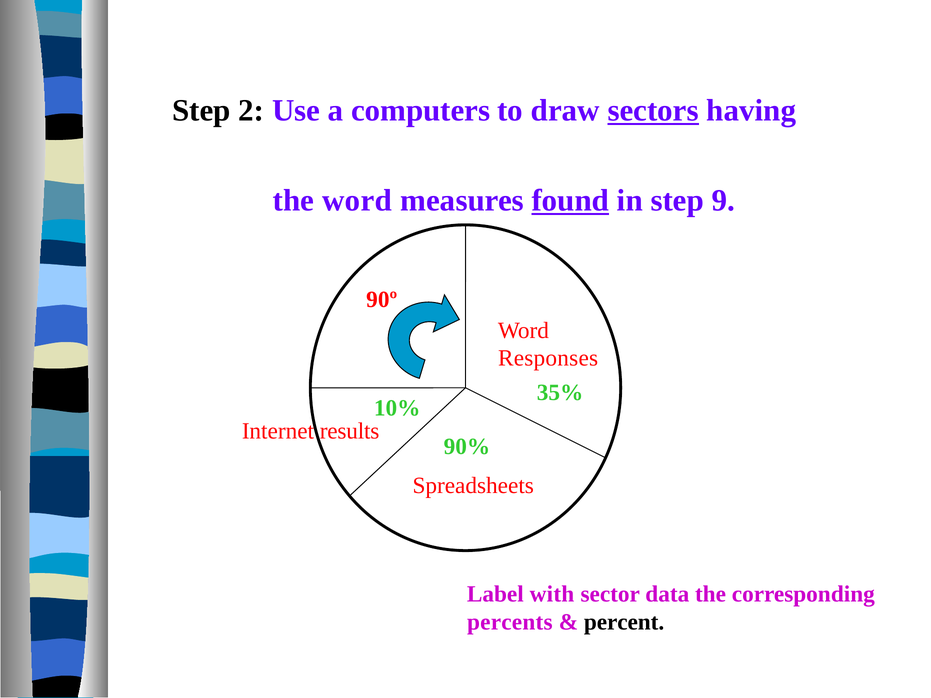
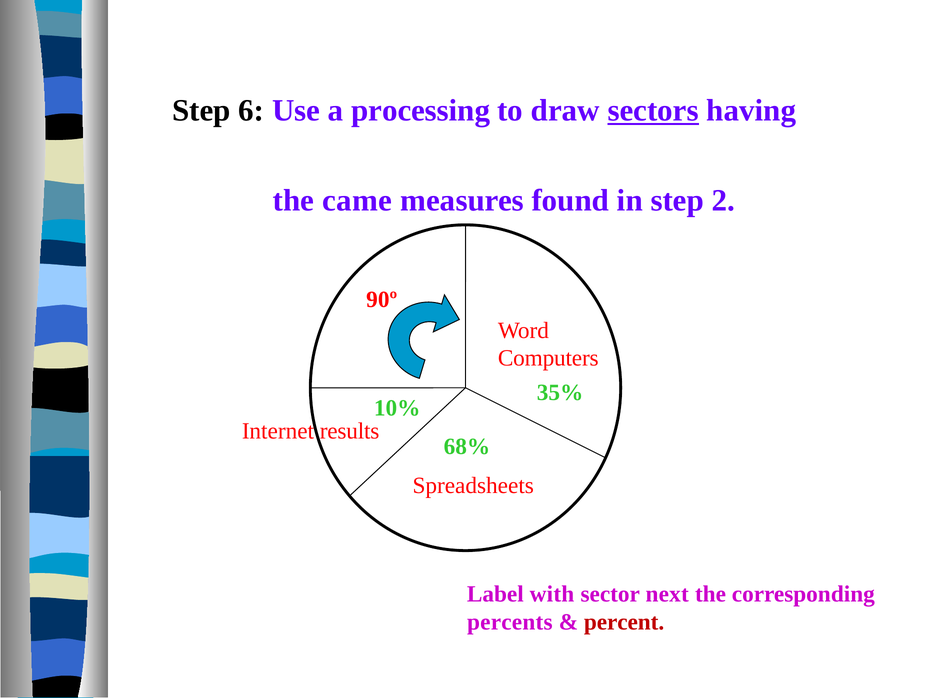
2: 2 -> 6 (251, 111)
computers: computers -> processing (421, 111)
the word: word -> came (357, 201)
found underline: present -> none (570, 201)
9: 9 -> 2 (723, 201)
Responses: Responses -> Computers (548, 358)
90%: 90% -> 68% (467, 447)
data: data -> next (667, 594)
percent colour: black -> red (624, 622)
